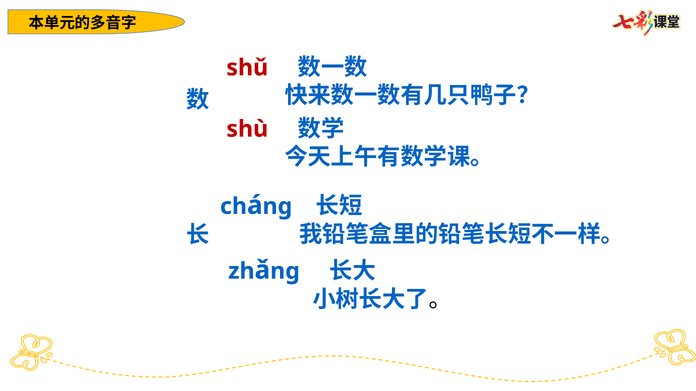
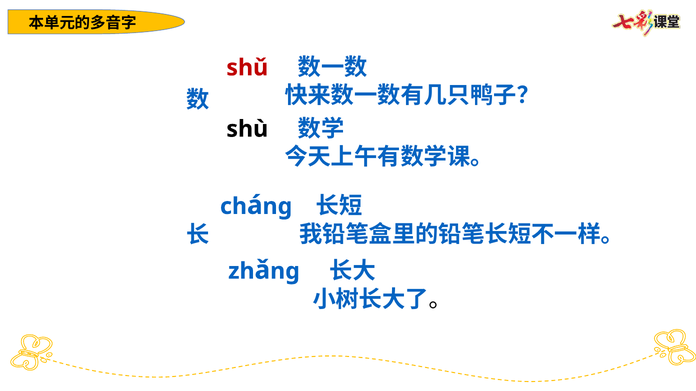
shù colour: red -> black (247, 129)
